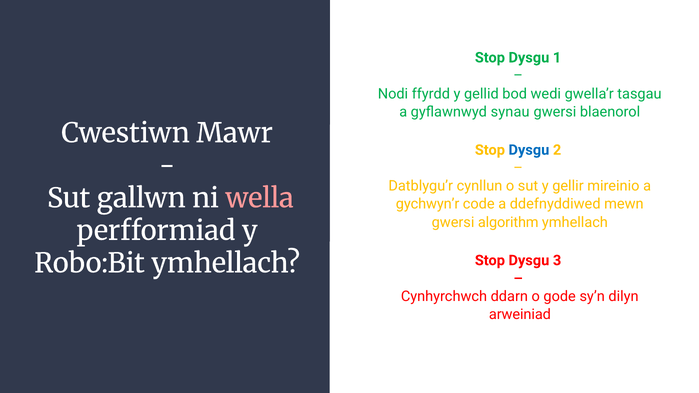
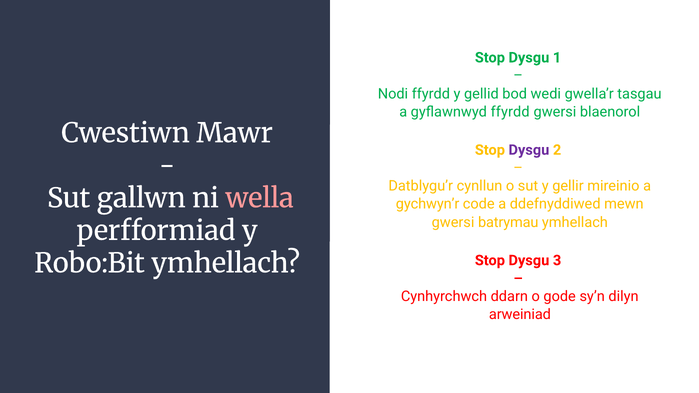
gyflawnwyd synau: synau -> ffyrdd (510, 112)
Dysgu colour: blue -> purple (529, 150)
algorithm: algorithm -> batrymau (508, 222)
